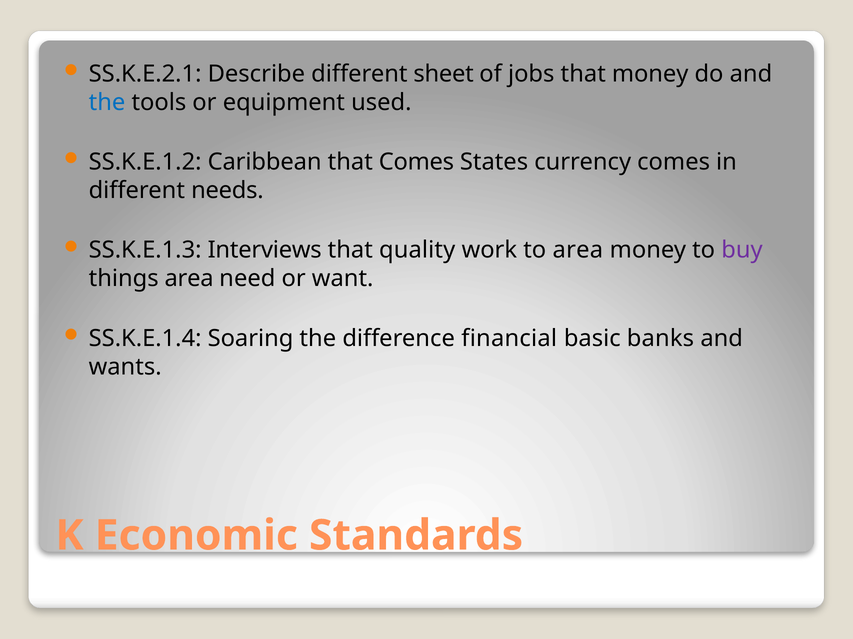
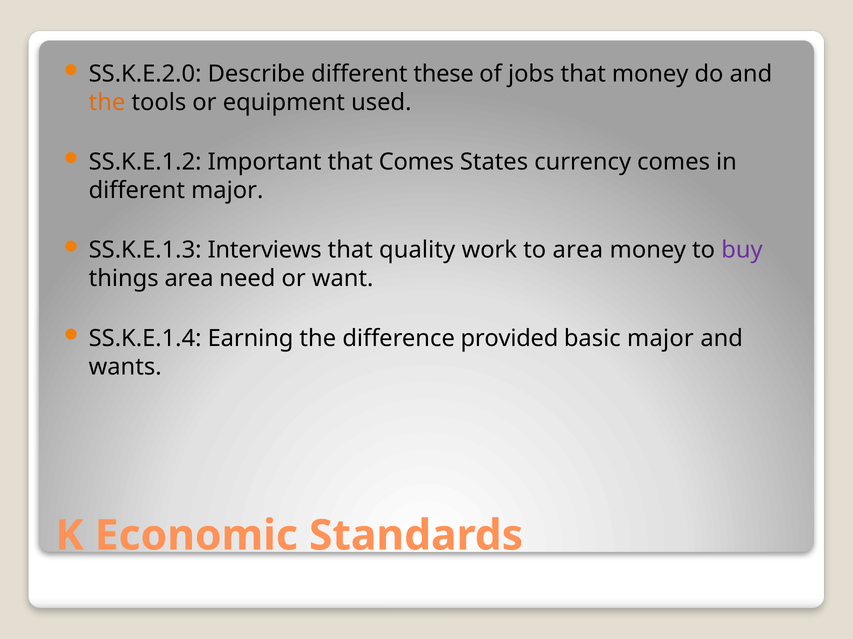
SS.K.E.2.1: SS.K.E.2.1 -> SS.K.E.2.0 (145, 74)
sheet: sheet -> these (444, 74)
the colour: blue -> orange (107, 102)
Caribbean: Caribbean -> Important (265, 162)
different needs: needs -> major (227, 191)
Soaring: Soaring -> Earning (251, 339)
financial: financial -> provided (509, 339)
basic banks: banks -> major (660, 339)
